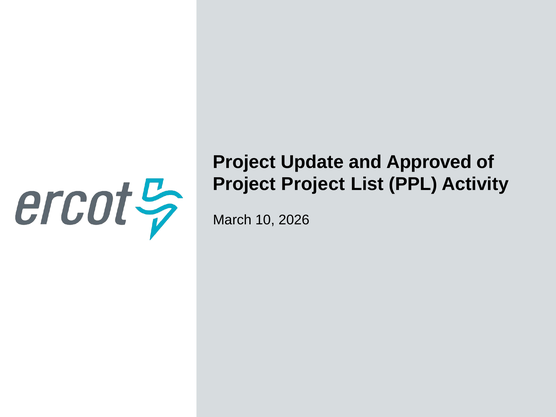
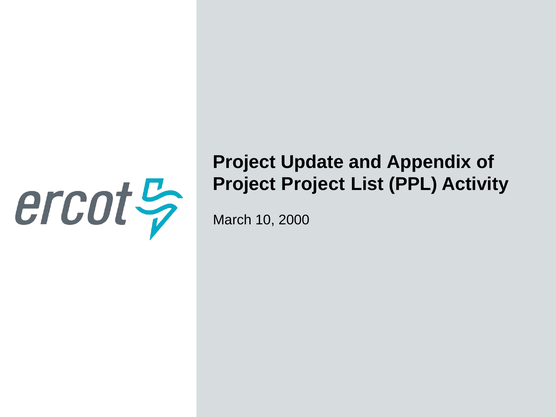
Approved: Approved -> Appendix (429, 162)
2026: 2026 -> 2000 (294, 220)
